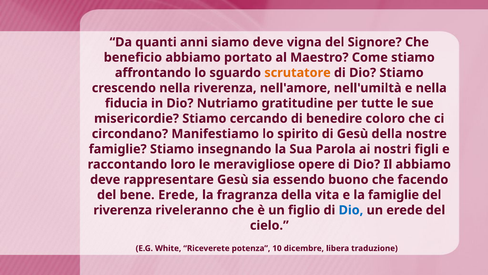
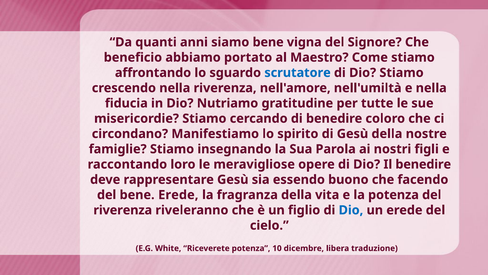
siamo deve: deve -> bene (268, 42)
scrutatore colour: orange -> blue (298, 73)
Il abbiamo: abbiamo -> benedire (423, 164)
la famiglie: famiglie -> potenza (393, 195)
